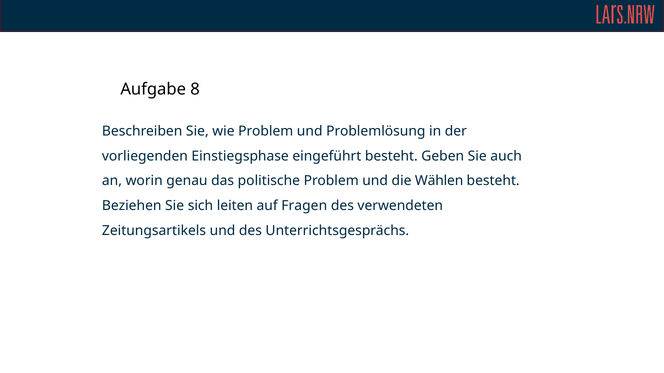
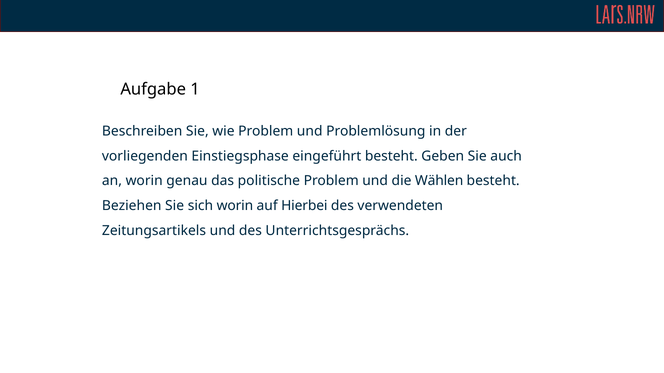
8: 8 -> 1 (195, 89)
sich leiten: leiten -> worin (235, 206)
Fragen: Fragen -> Hierbei (304, 206)
